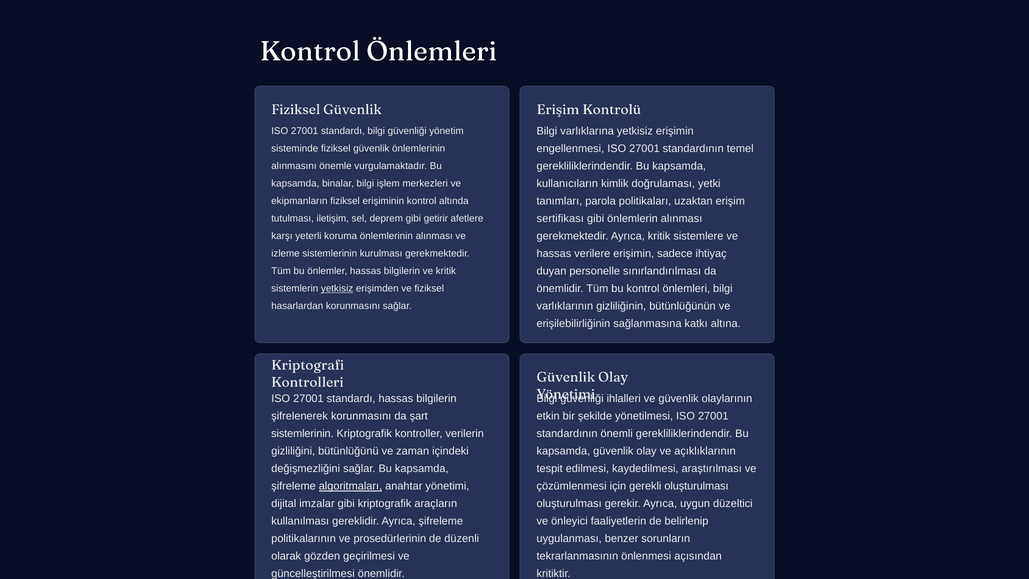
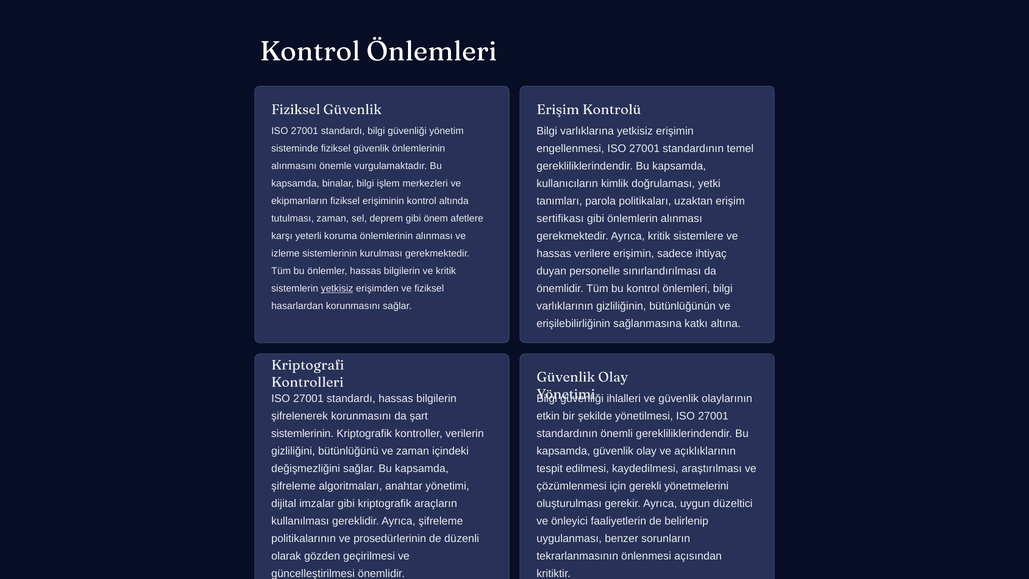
tutulması iletişim: iletişim -> zaman (333, 218)
getirir: getirir -> önem (436, 218)
algoritmaları underline: present -> none (350, 486)
gerekli oluşturulması: oluşturulması -> yönetmelerini (697, 486)
